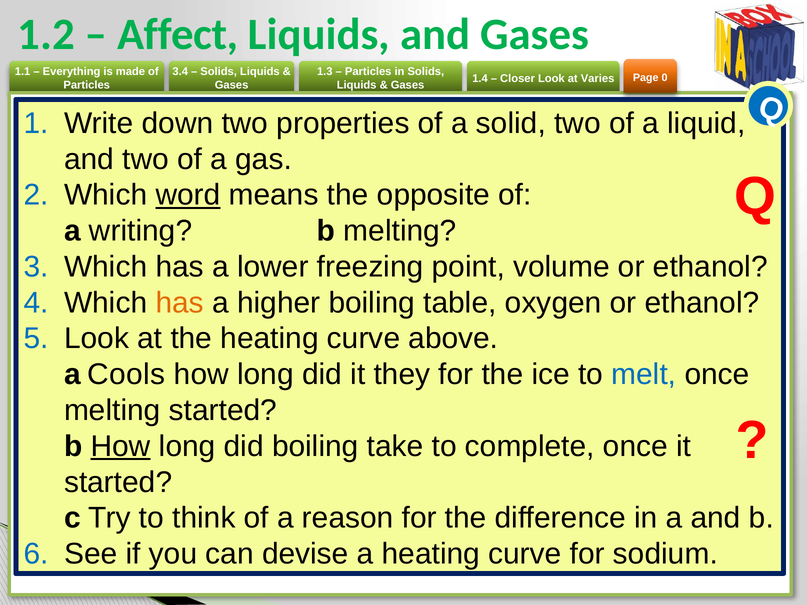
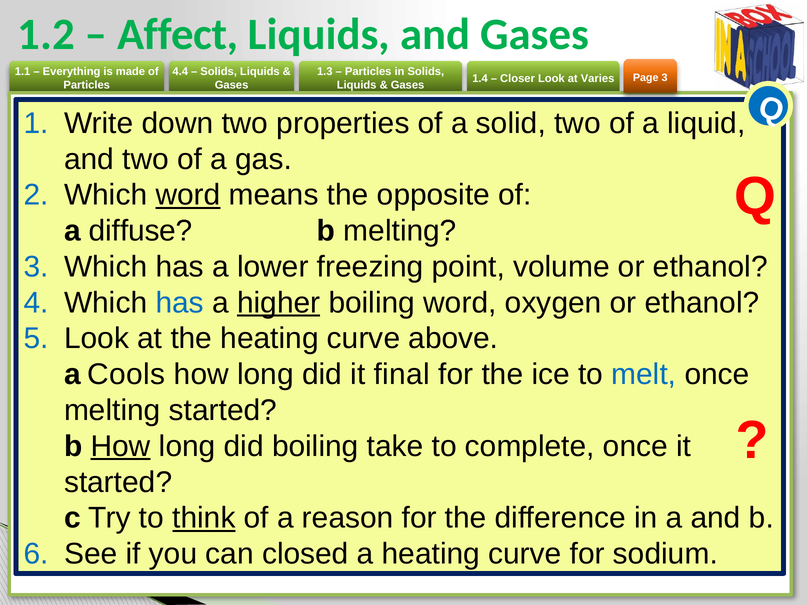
3.4: 3.4 -> 4.4 (180, 72)
Page 0: 0 -> 3 (665, 78)
writing: writing -> diffuse (141, 231)
has colour: orange -> blue (180, 303)
higher underline: none -> present (279, 303)
boiling table: table -> word (460, 303)
they: they -> final (402, 375)
think underline: none -> present (204, 518)
devise: devise -> closed (305, 554)
